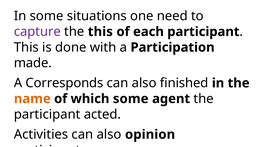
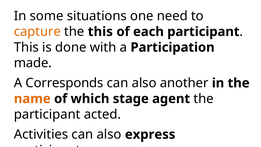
capture colour: purple -> orange (37, 32)
finished: finished -> another (184, 83)
which some: some -> stage (131, 99)
opinion: opinion -> express (150, 134)
